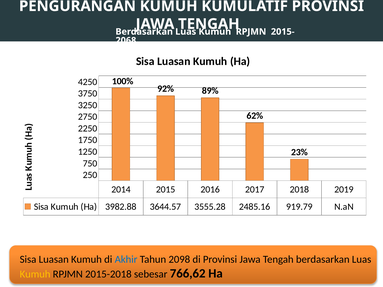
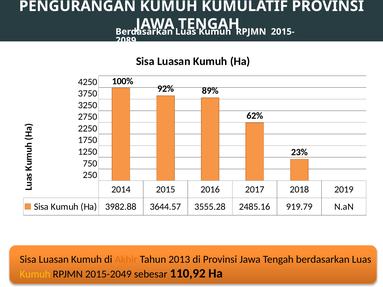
2068: 2068 -> 2089 (126, 40)
Akhir colour: blue -> orange (126, 259)
2098: 2098 -> 2013 (179, 259)
2015-2018: 2015-2018 -> 2015-2049 (108, 274)
766,62: 766,62 -> 110,92 (188, 274)
